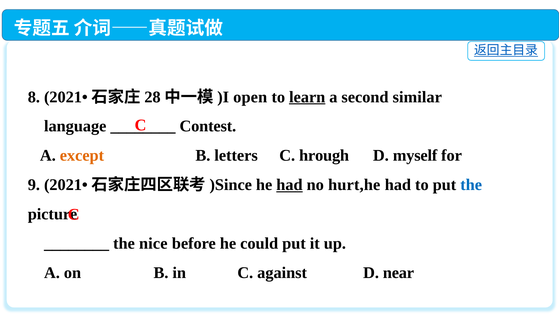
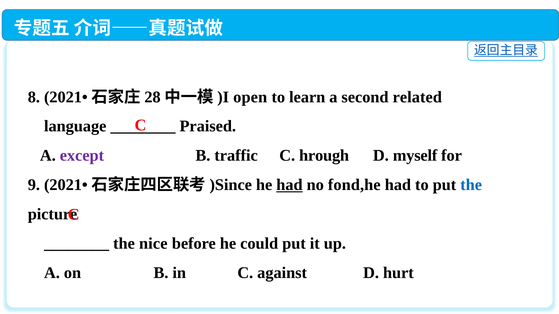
learn underline: present -> none (307, 97)
similar: similar -> related (417, 97)
Contest: Contest -> Praised (208, 126)
except colour: orange -> purple (82, 156)
letters: letters -> traffic (236, 156)
hurt,he: hurt,he -> fond,he (354, 185)
near: near -> hurt (398, 273)
